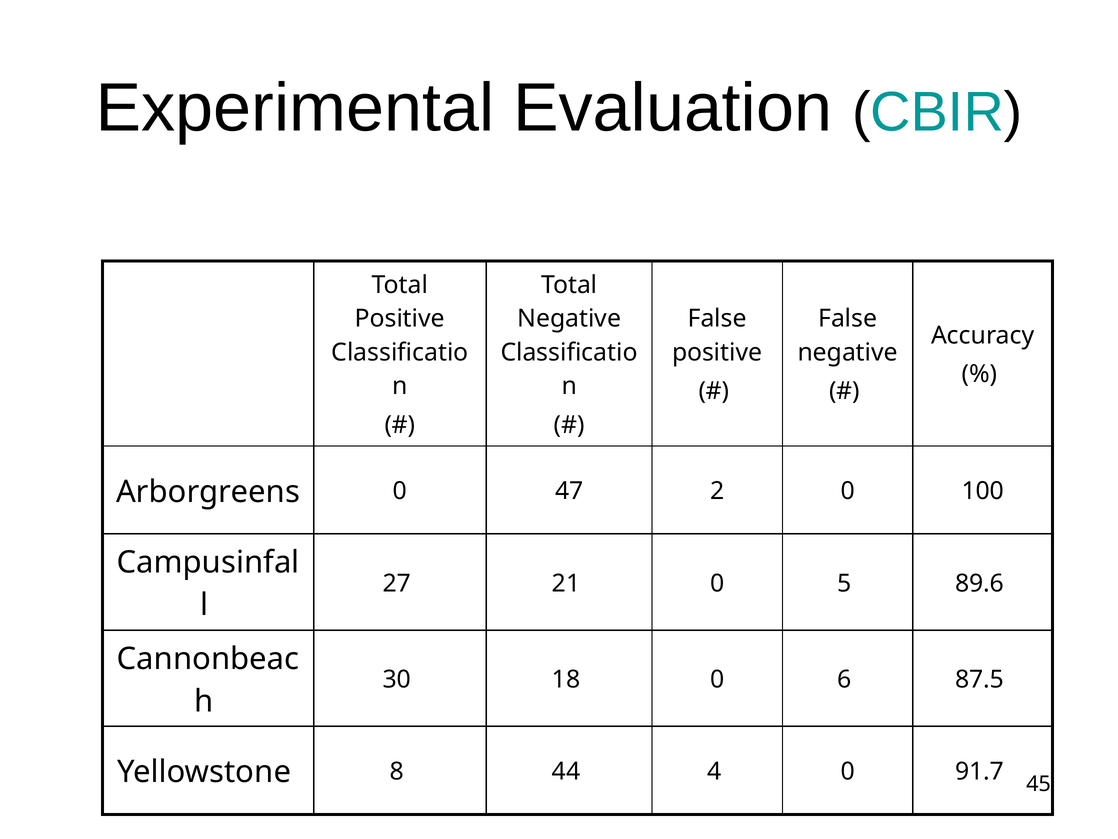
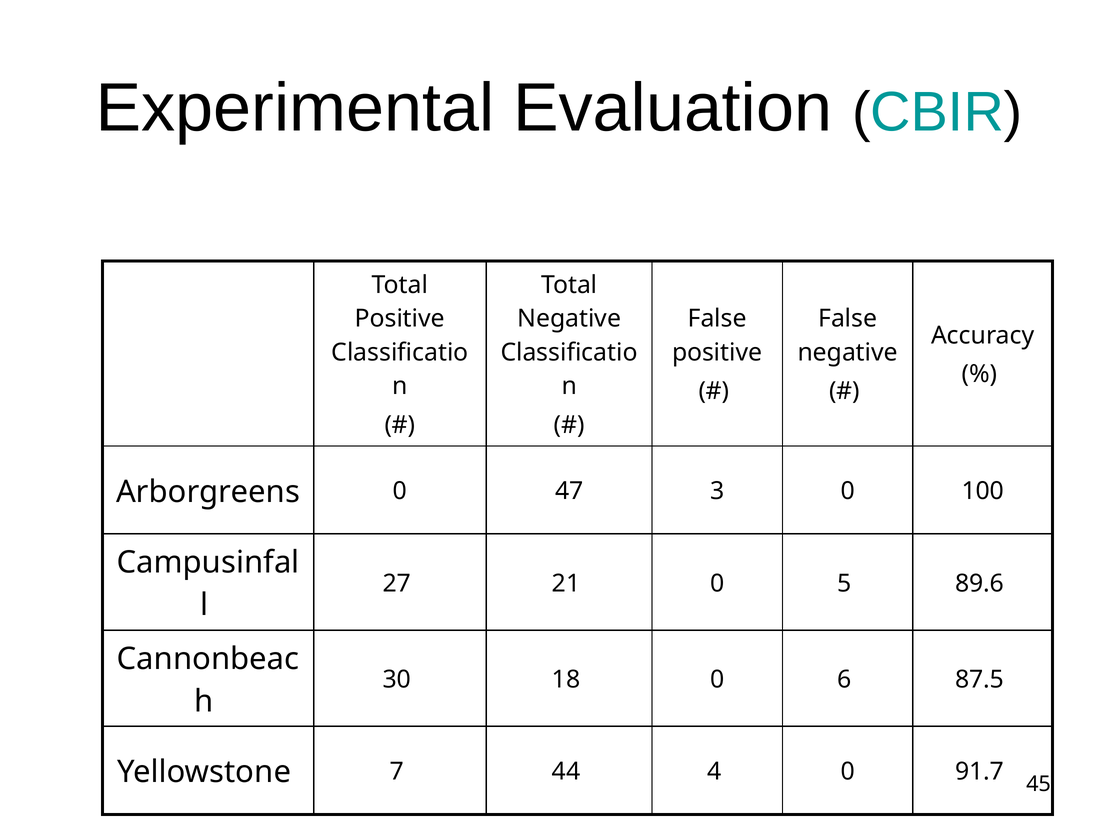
2: 2 -> 3 (717, 491)
8: 8 -> 7 (397, 771)
